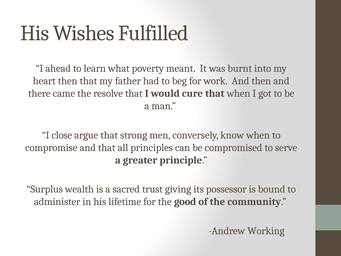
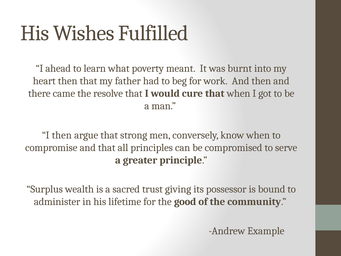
I close: close -> then (62, 135)
Working: Working -> Example (266, 231)
